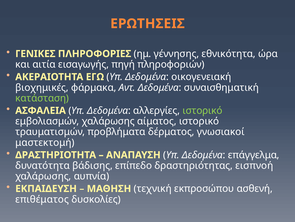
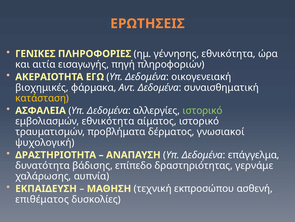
κατάσταση colour: light green -> yellow (42, 98)
εμβολιασμών χαλάρωσης: χαλάρωσης -> εθνικότητα (108, 121)
μαστεκτομή: μαστεκτομή -> ψυχολογική (45, 142)
εισπνοή: εισπνοή -> γερνάμε (254, 165)
